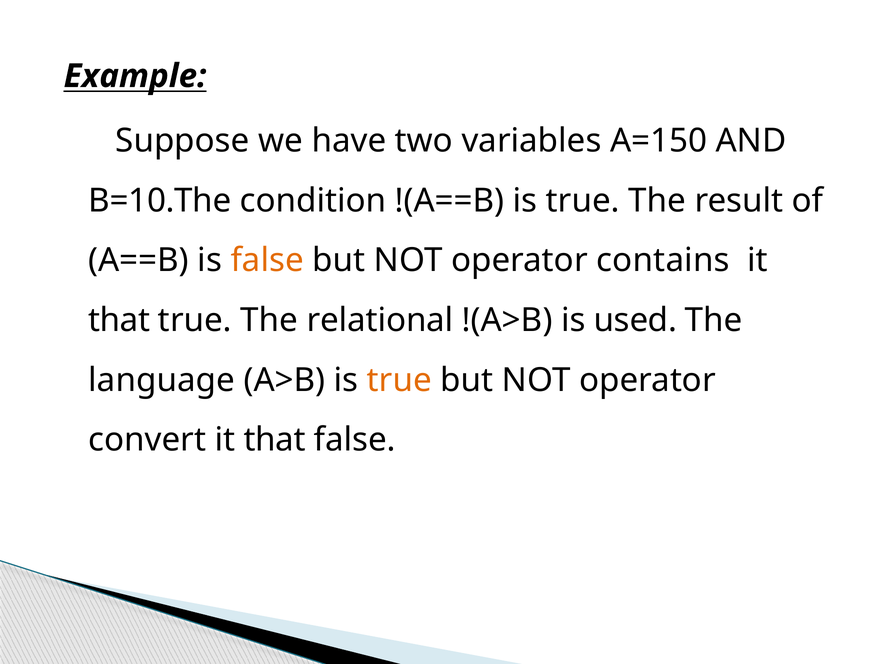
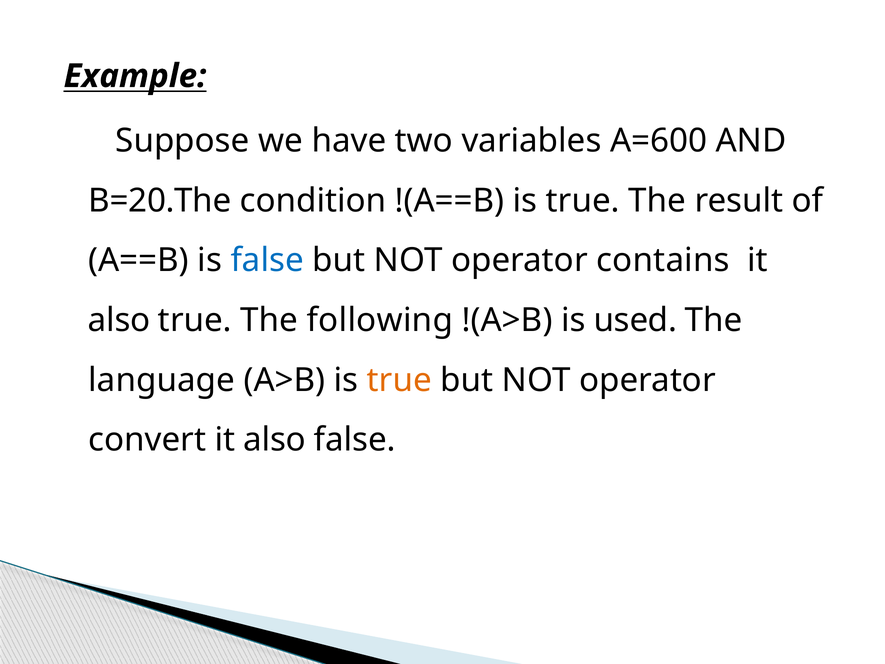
A=150: A=150 -> A=600 (659, 141)
B=10.The: B=10.The -> B=20.The (160, 201)
false colour: orange -> blue (267, 260)
that: that -> also (119, 320)
relational: relational -> following (380, 320)
convert it that: that -> also (275, 440)
